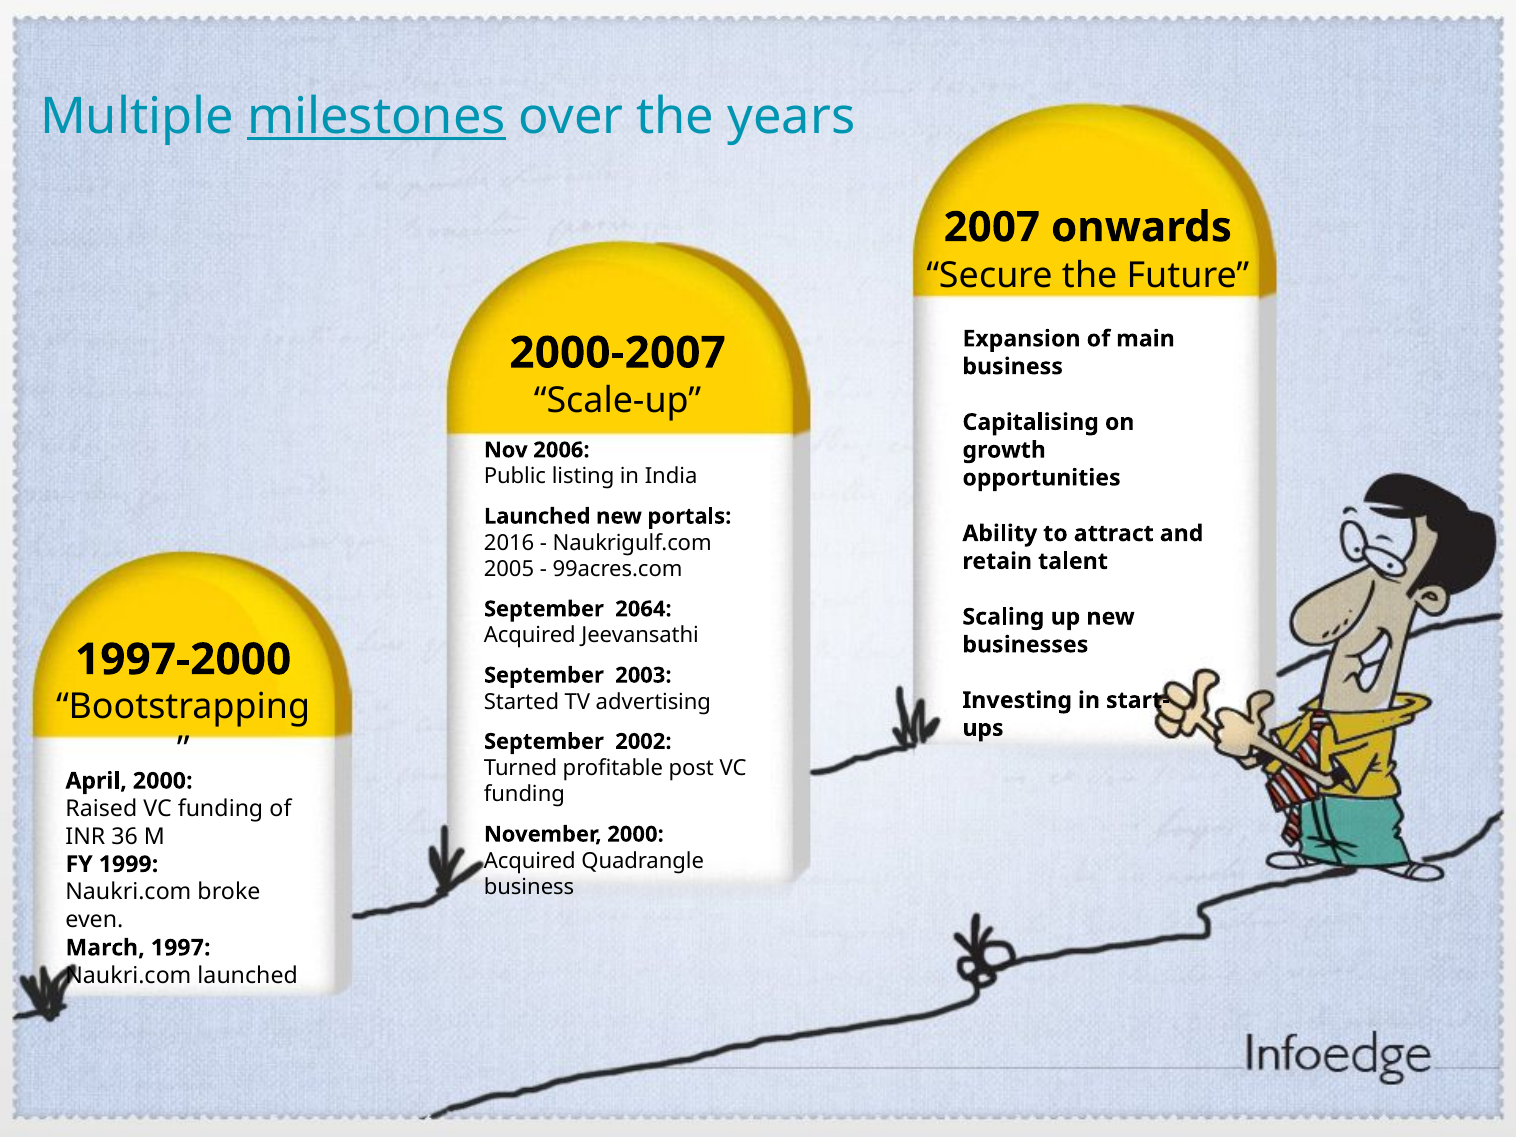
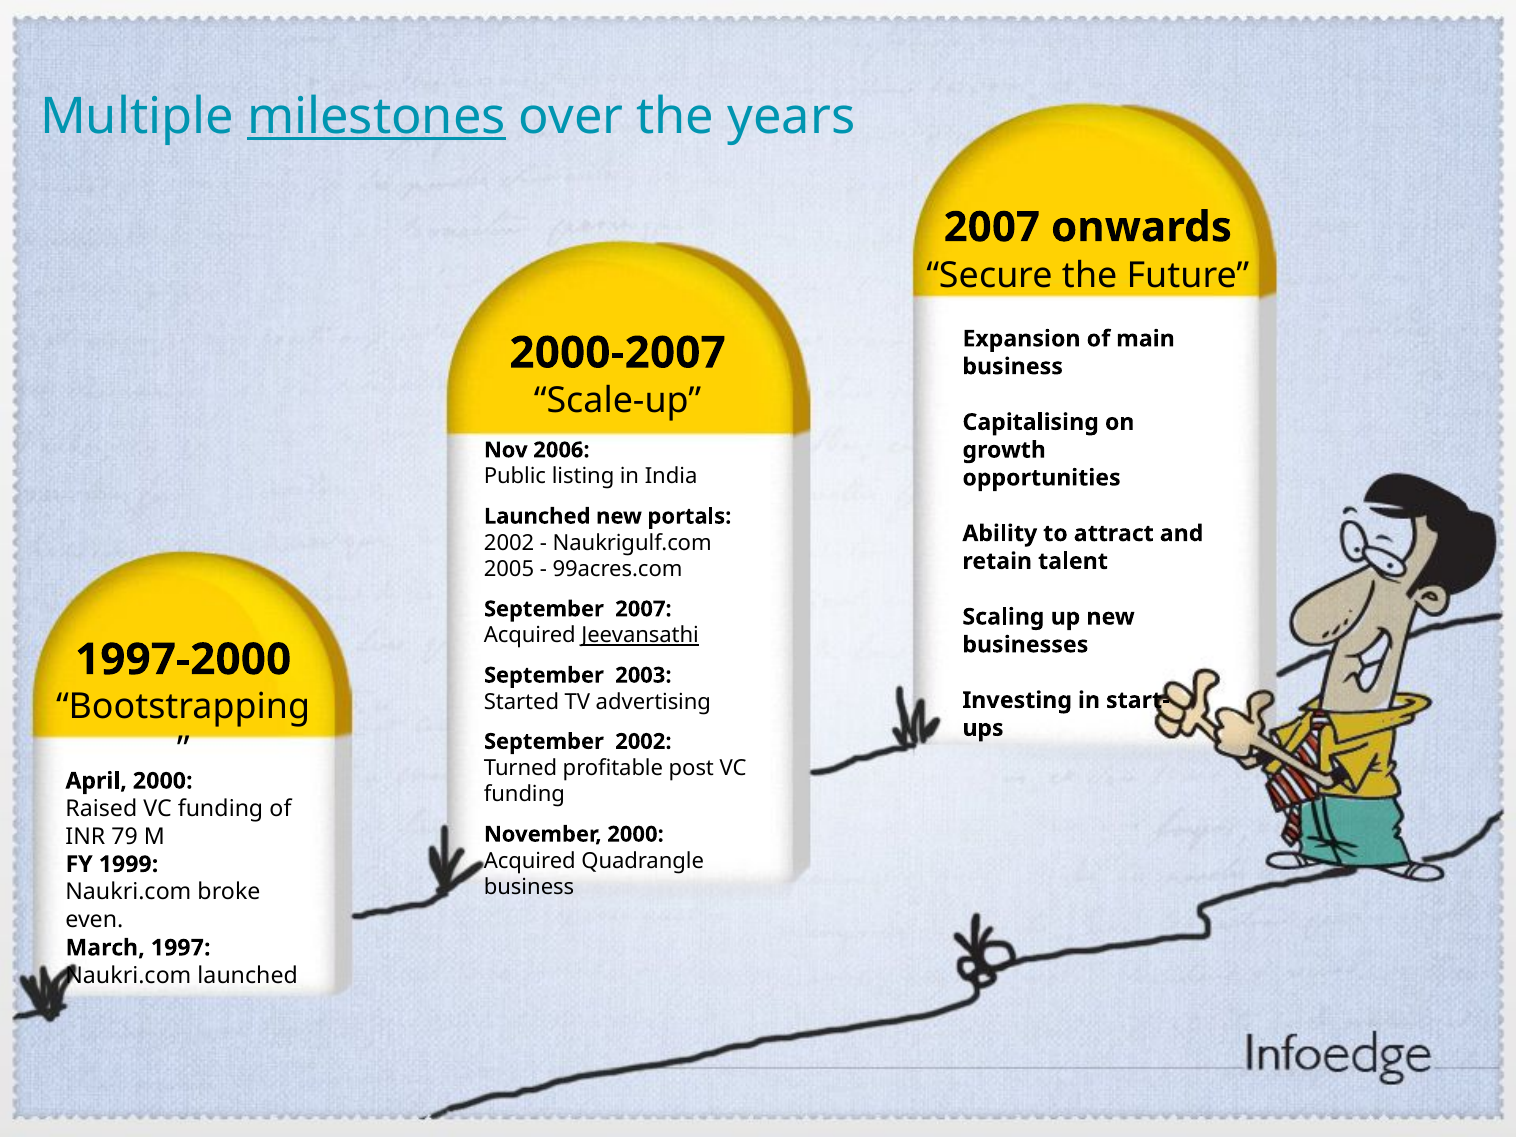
2016: 2016 -> 2002 (509, 543)
September 2064: 2064 -> 2007 (643, 609)
Jeevansathi underline: none -> present (640, 636)
36: 36 -> 79 (125, 837)
